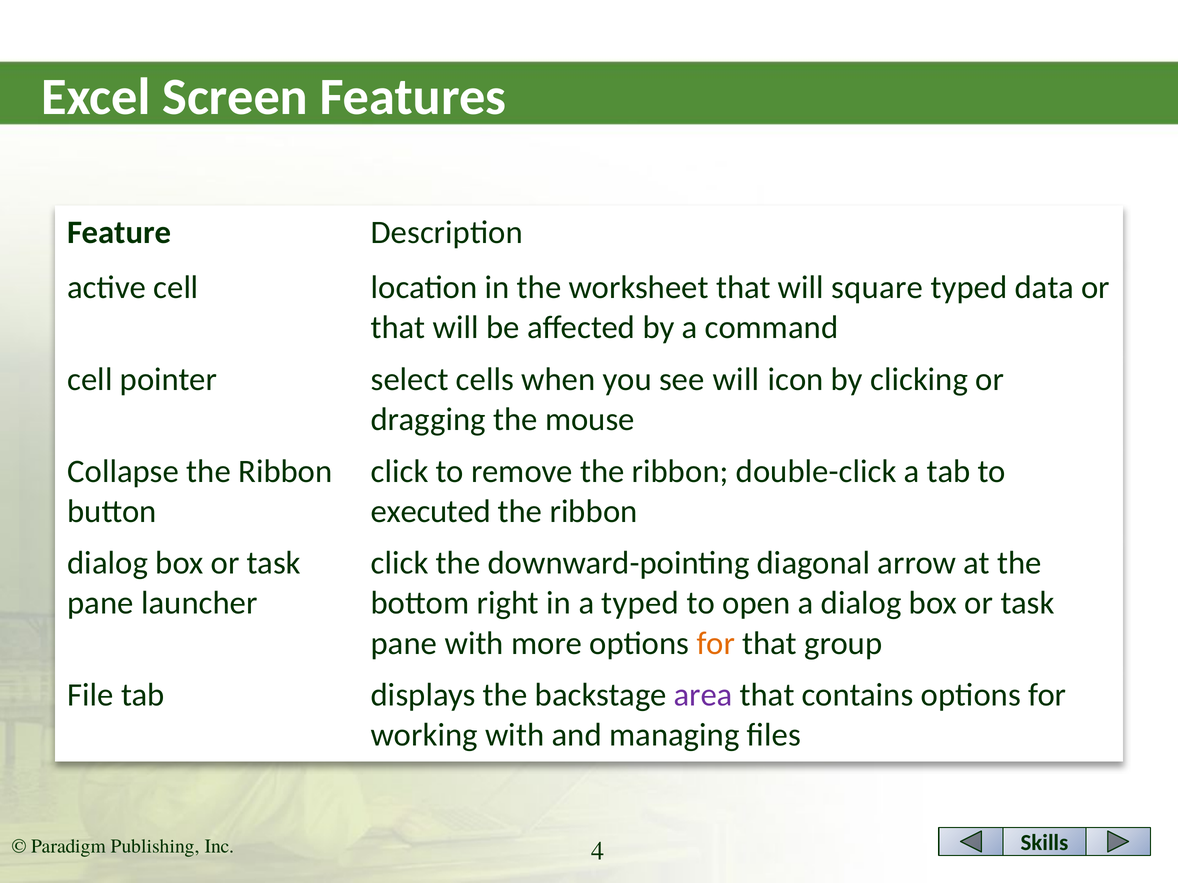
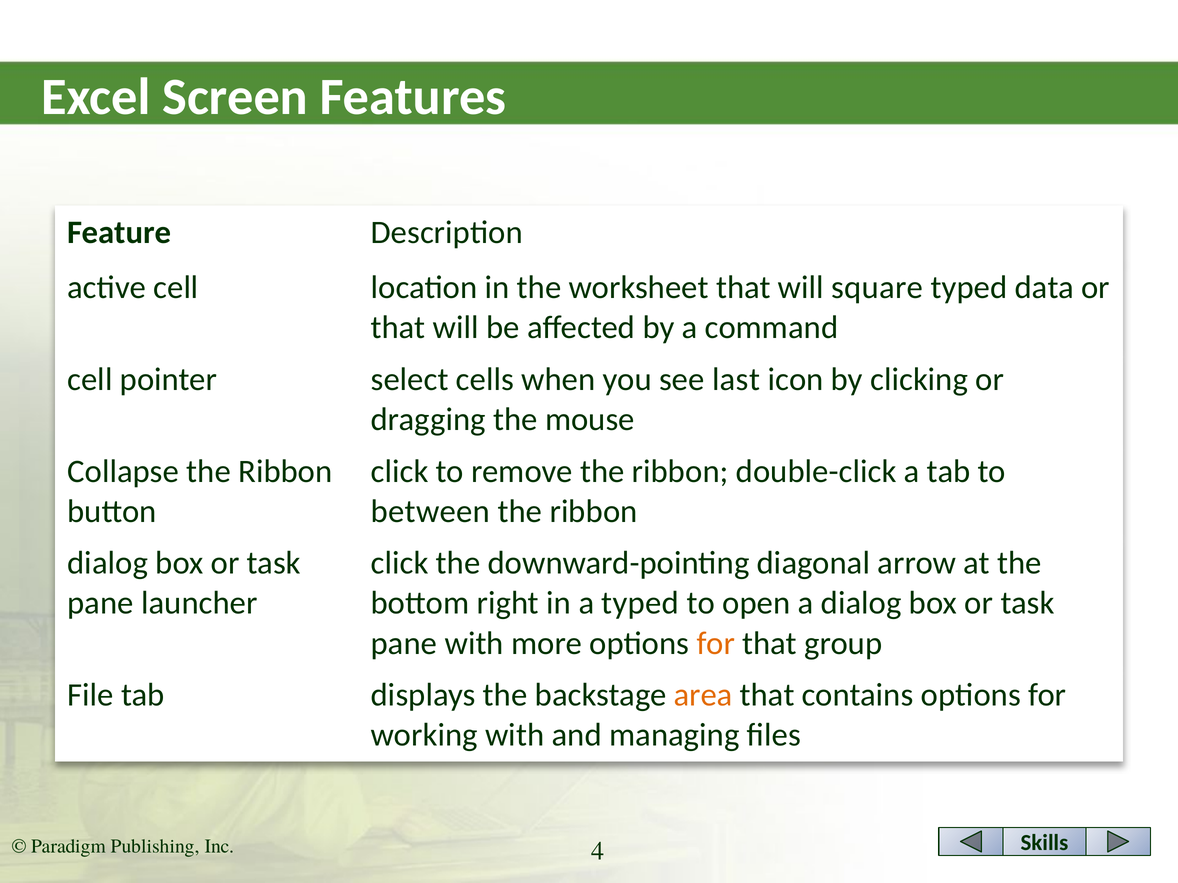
see will: will -> last (736, 380)
executed: executed -> between (430, 512)
area colour: purple -> orange (703, 695)
